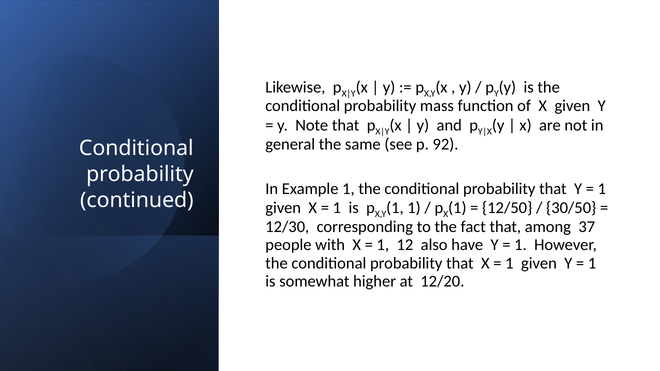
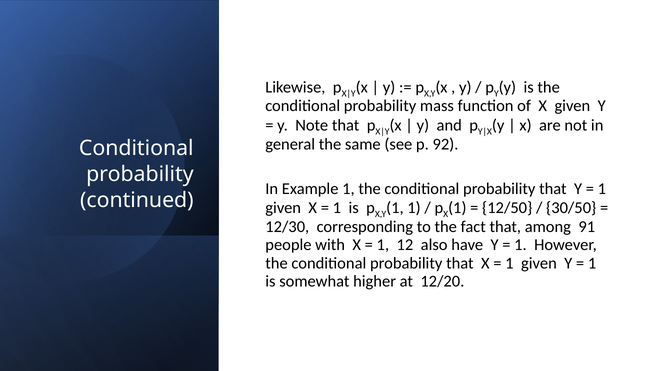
37: 37 -> 91 (587, 227)
